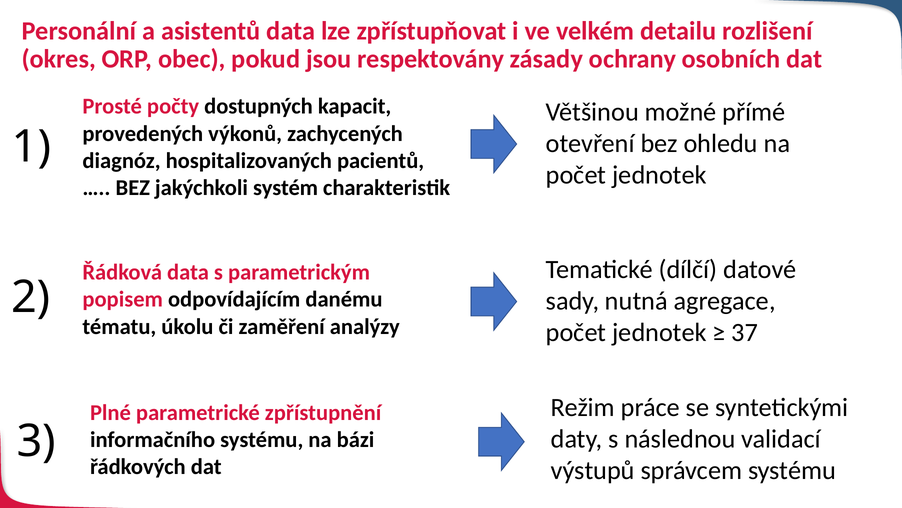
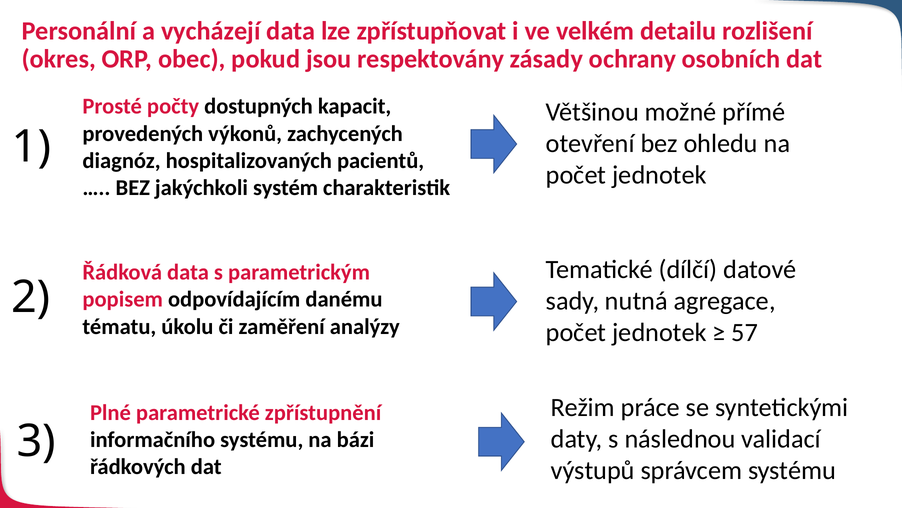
asistentů: asistentů -> vycházejí (211, 31)
37: 37 -> 57 (745, 332)
